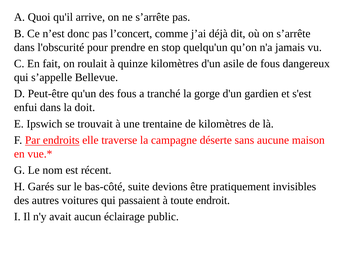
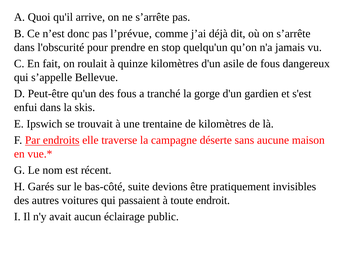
l’concert: l’concert -> l’prévue (131, 34)
doit: doit -> skis (85, 107)
